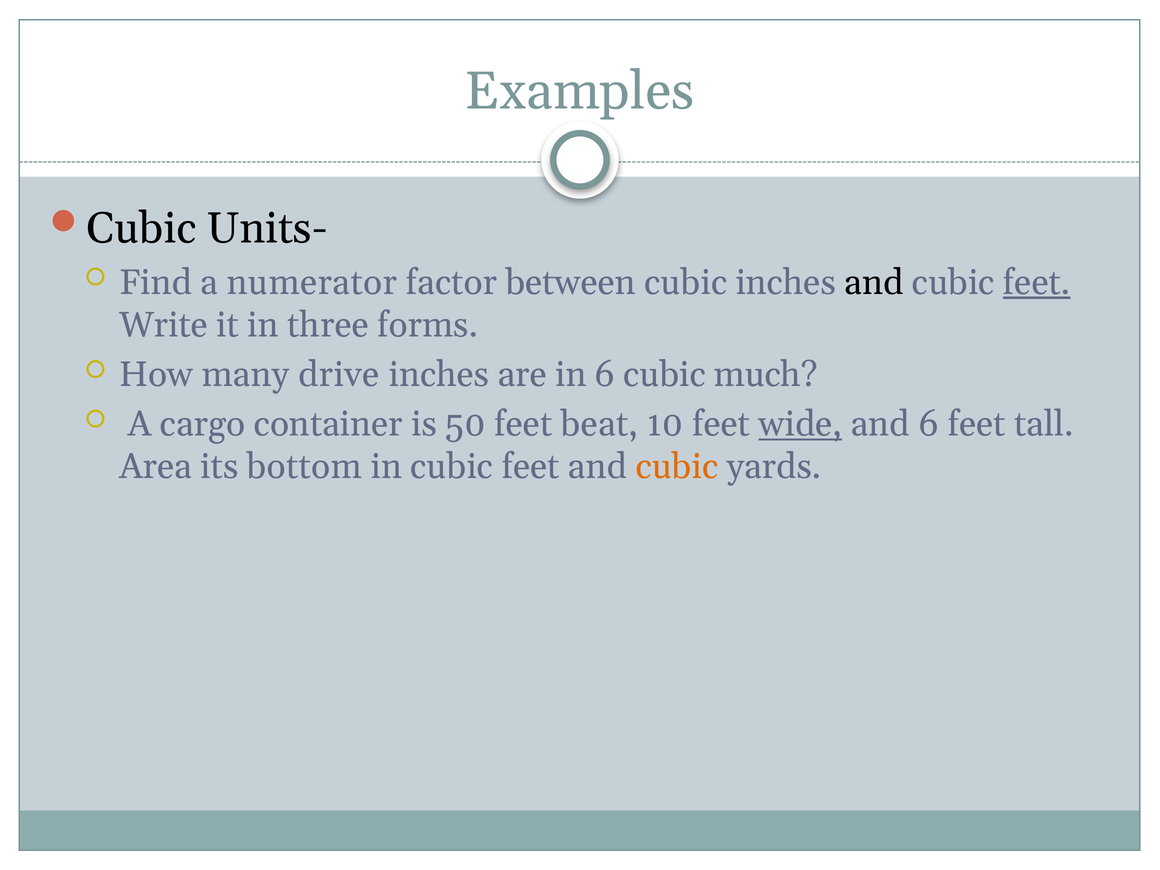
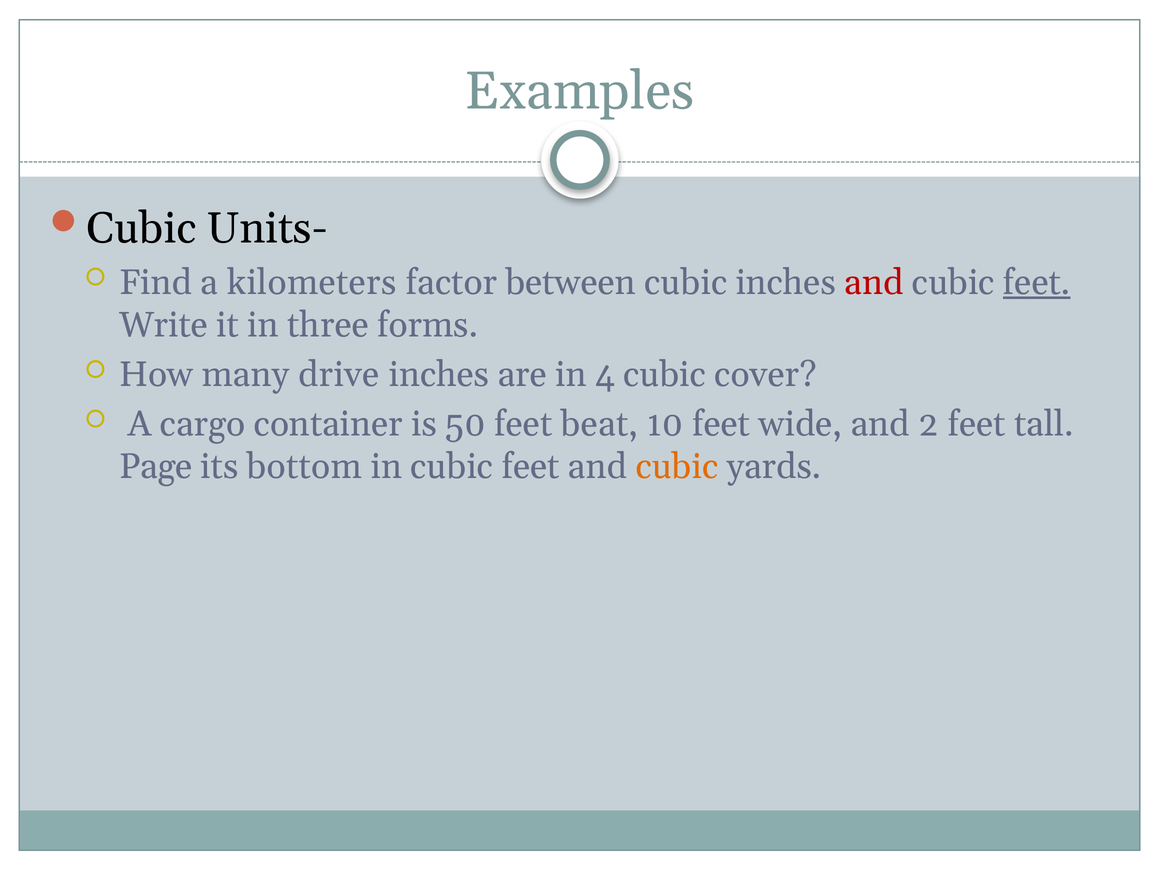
numerator: numerator -> kilometers (312, 283)
and colour: black -> red (874, 283)
in 6: 6 -> 4 (605, 375)
much: much -> cover (765, 375)
wide underline: present -> none (800, 424)
and 6: 6 -> 2 (929, 424)
Area: Area -> Page (156, 467)
